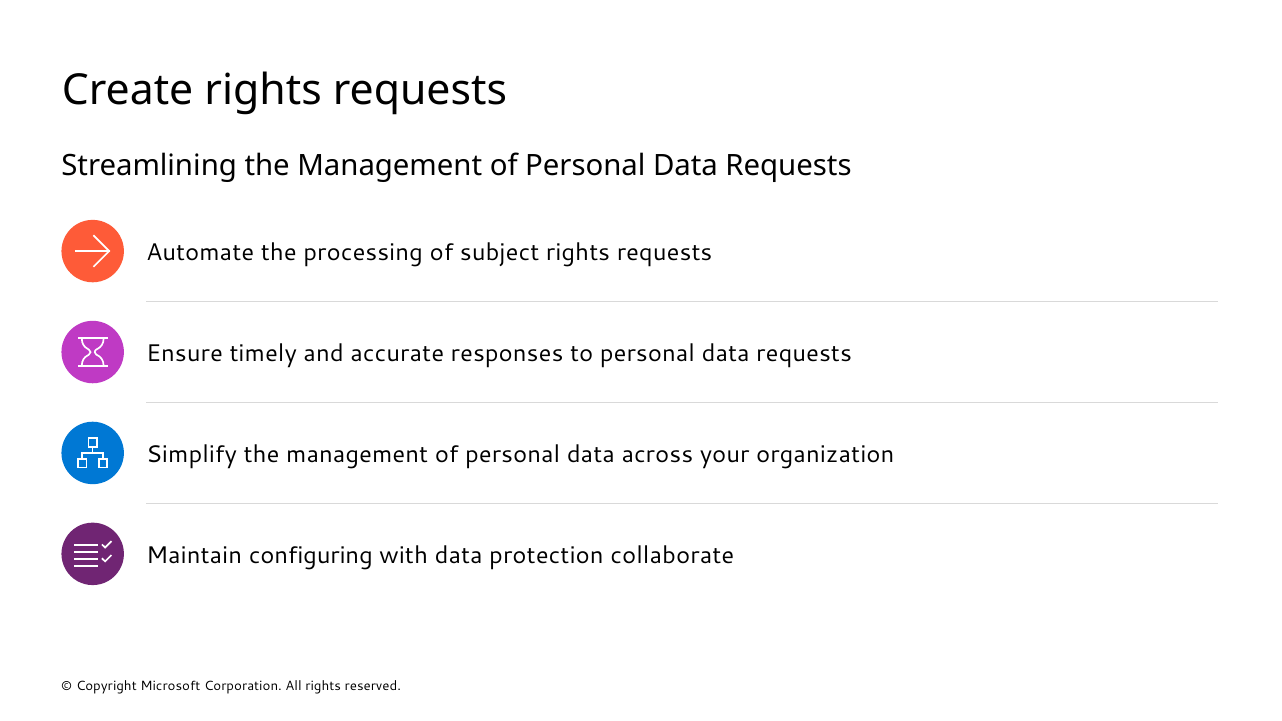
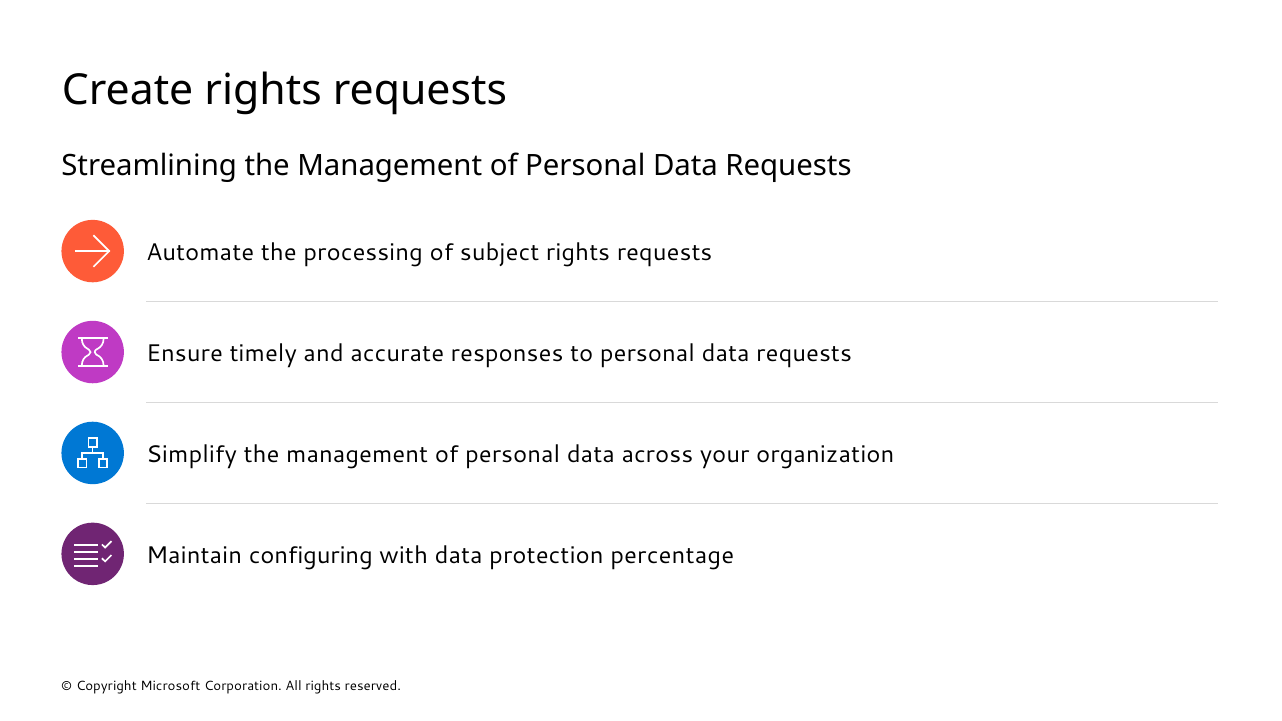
collaborate: collaborate -> percentage (672, 556)
